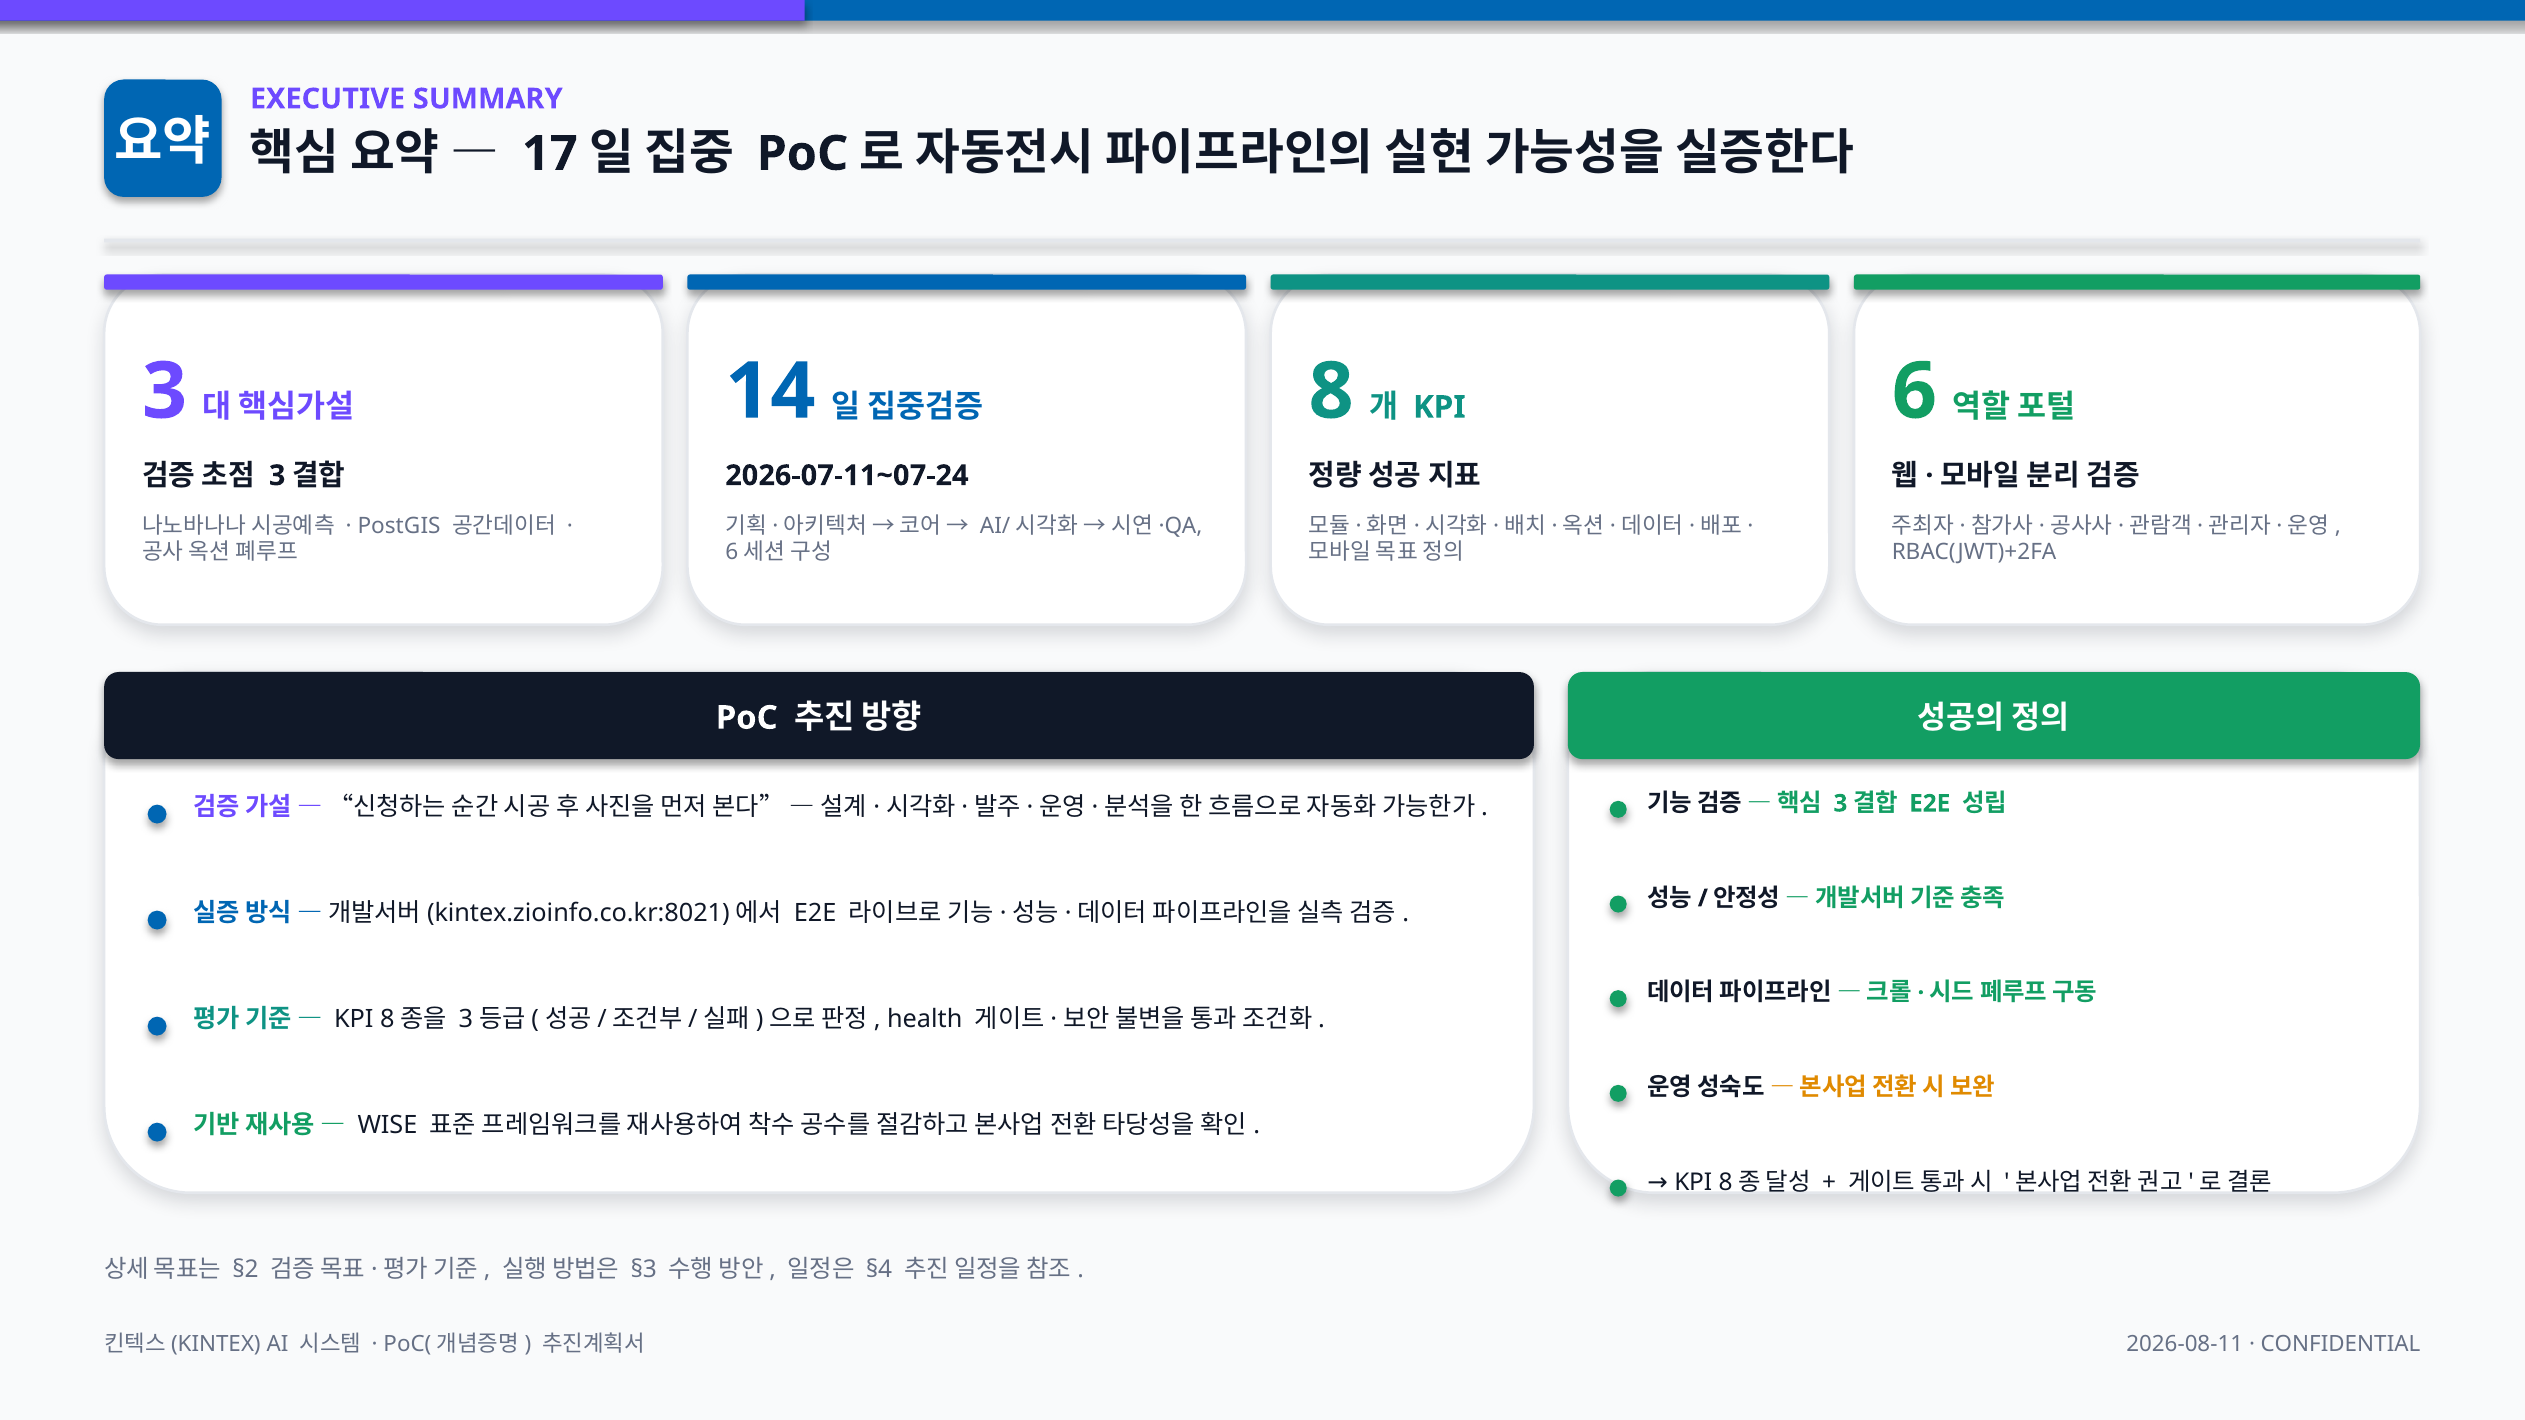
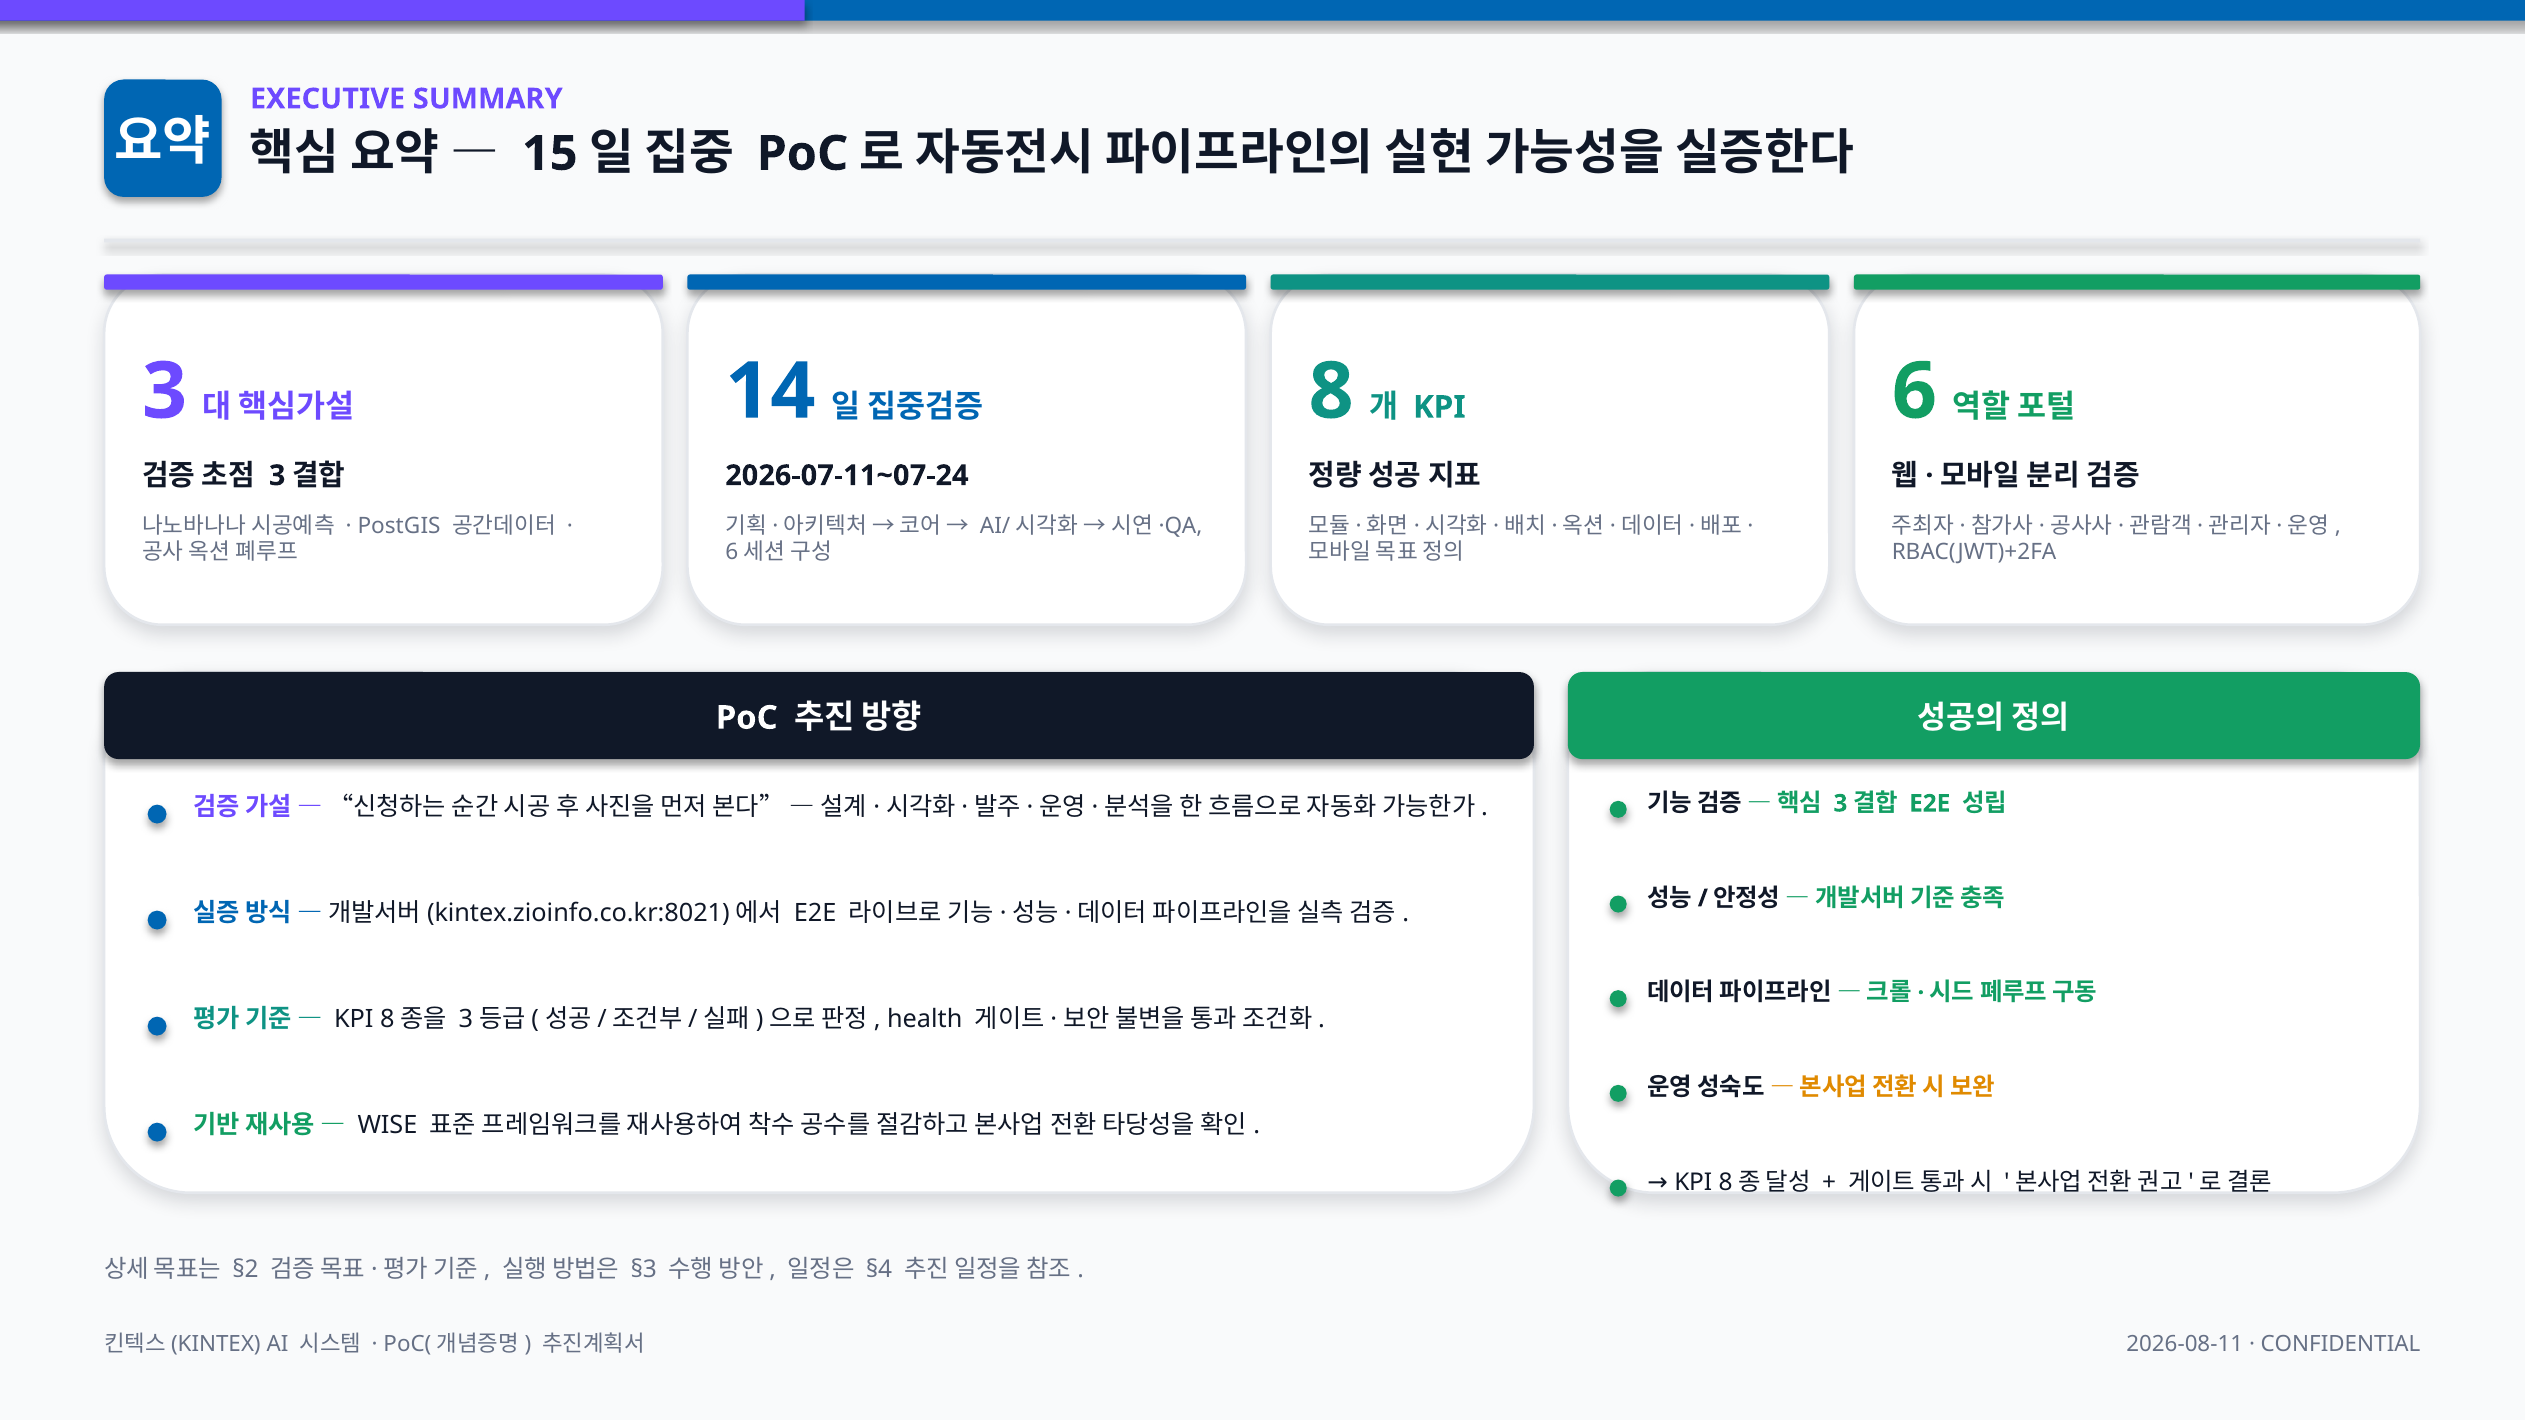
17: 17 -> 15 (550, 154)
